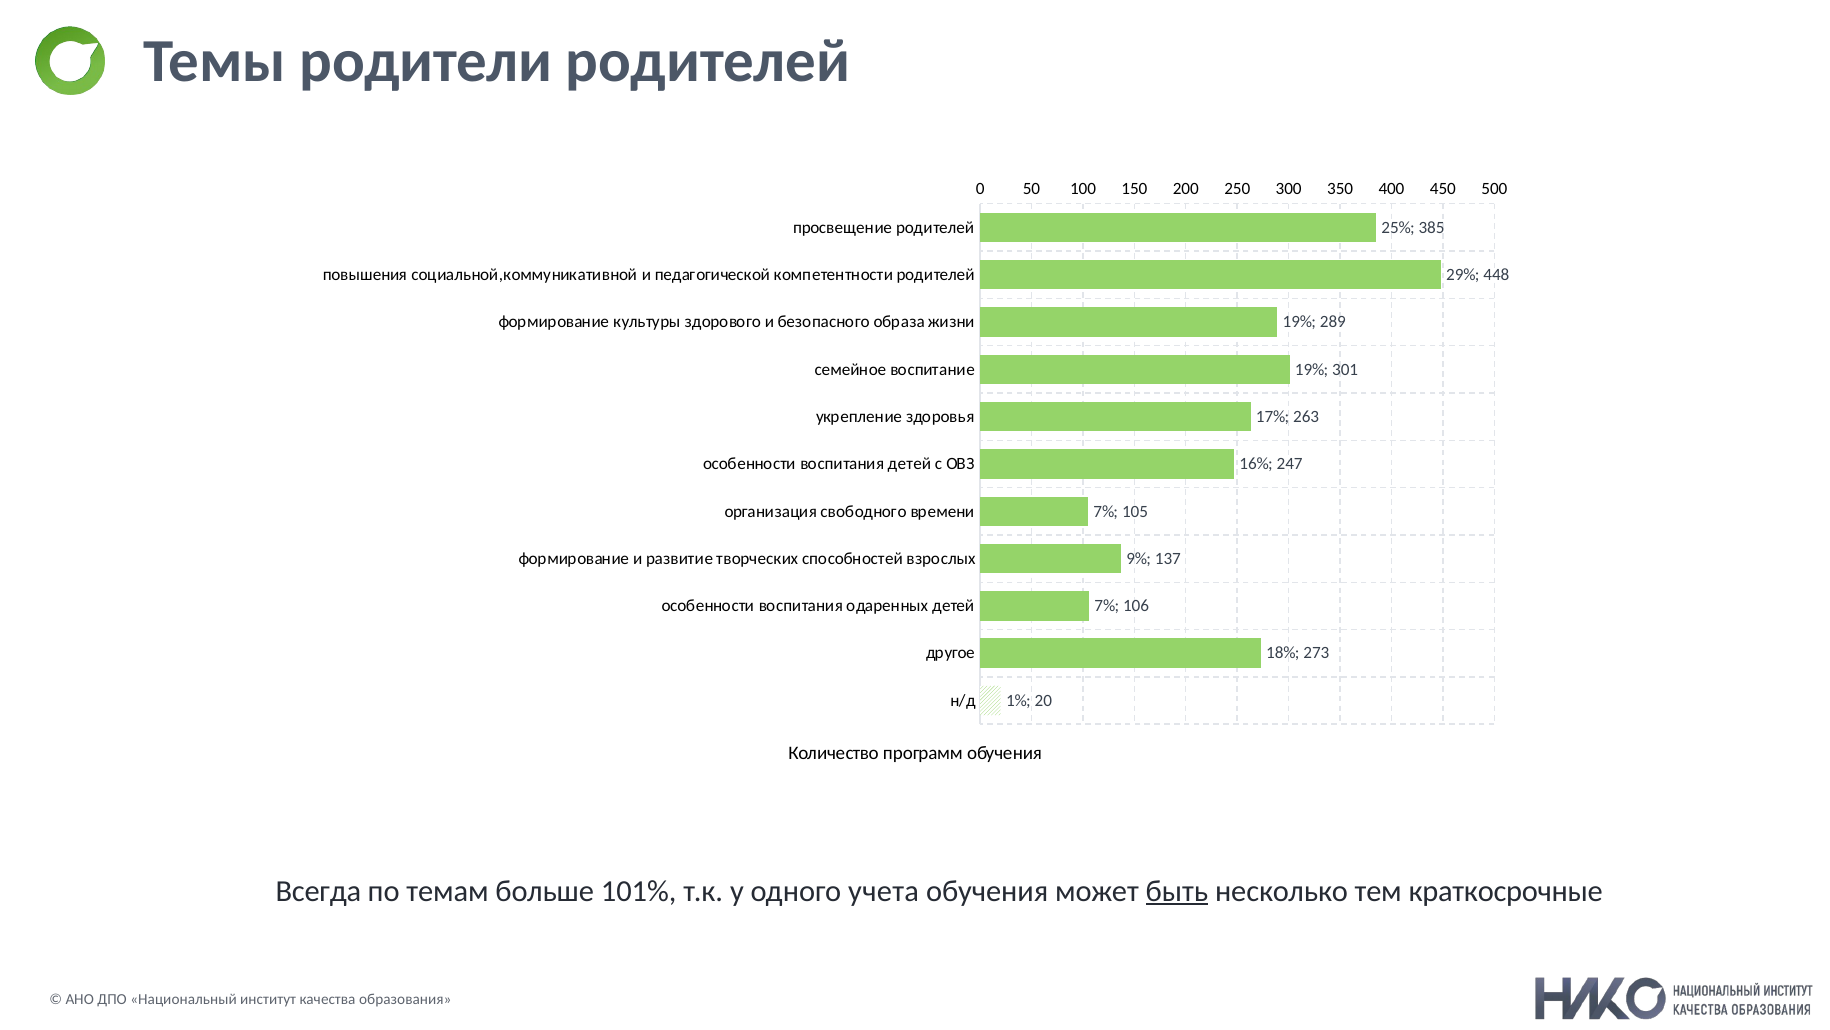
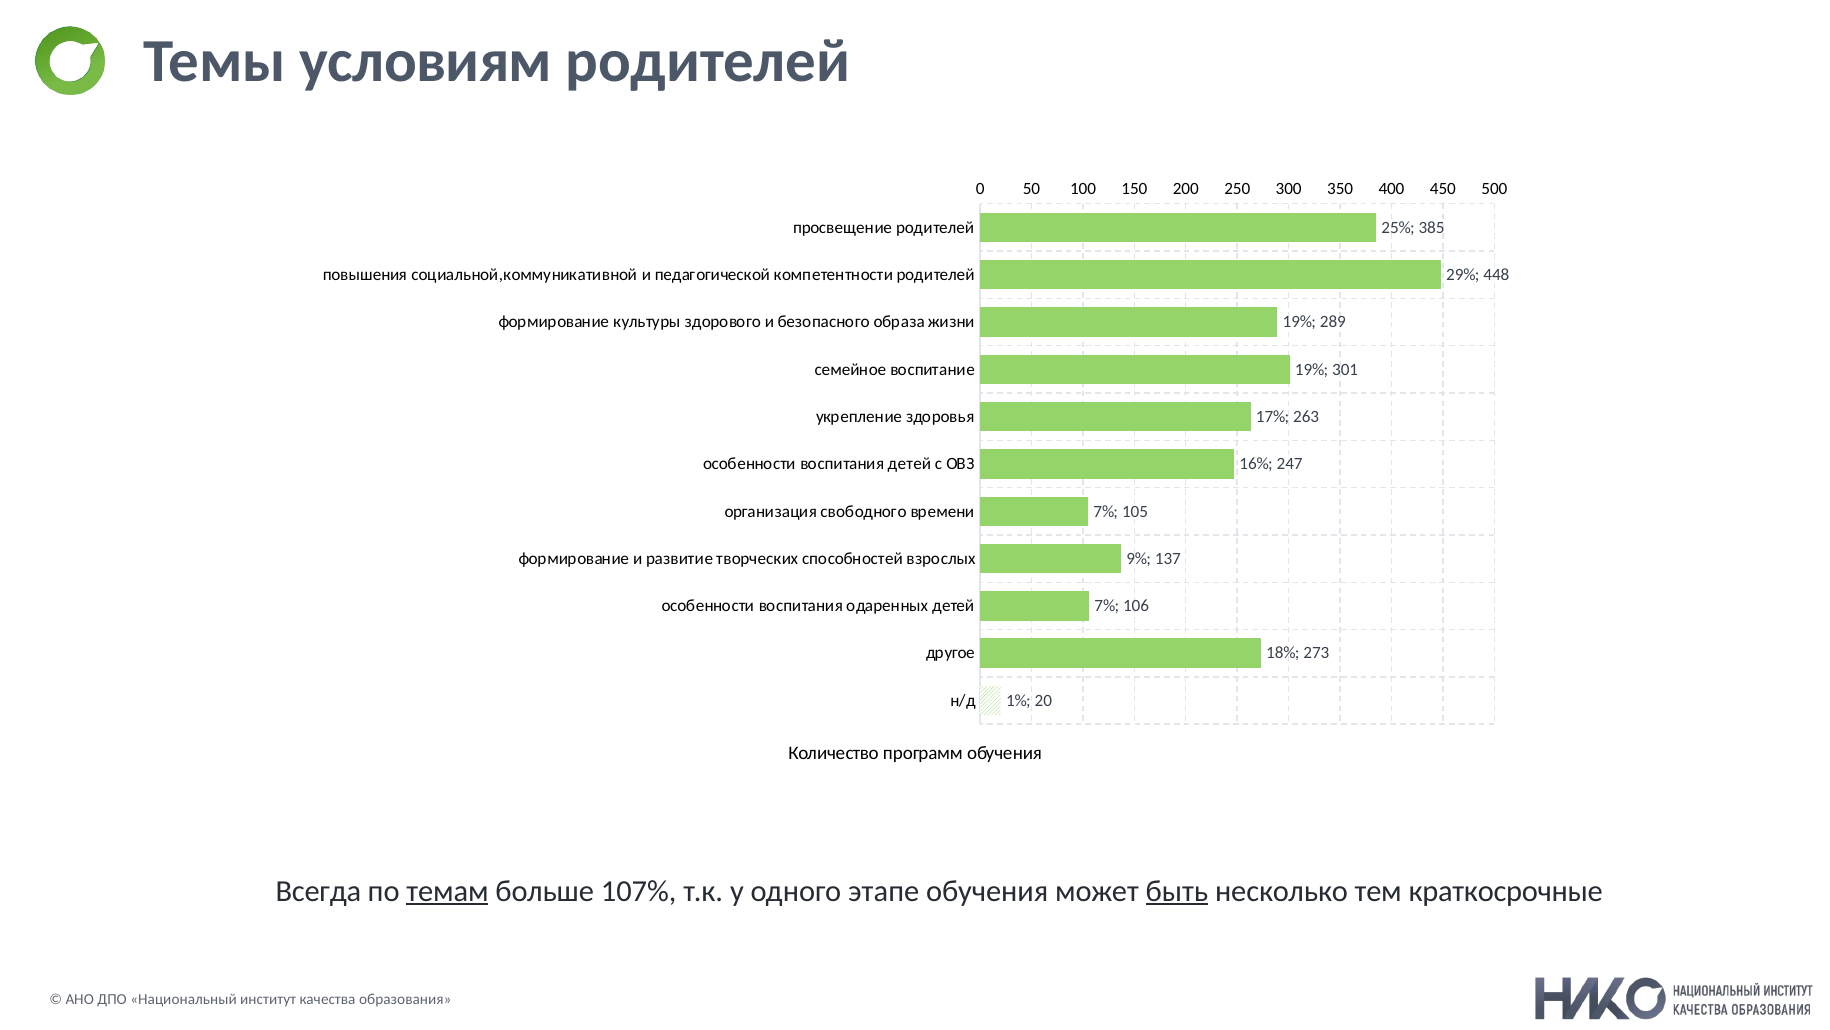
родители: родители -> условиям (426, 62)
темам underline: none -> present (448, 890)
101%: 101% -> 107% (639, 890)
учета: учета -> этапе (884, 890)
